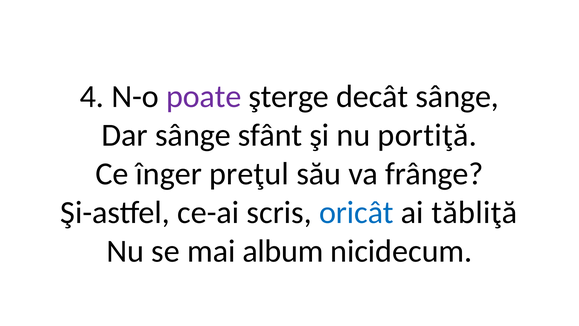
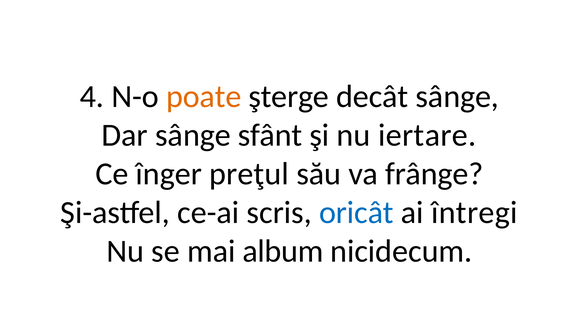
poate colour: purple -> orange (204, 97)
portiţă: portiţă -> iertare (427, 135)
tăbliţă: tăbliţă -> întregi (474, 212)
